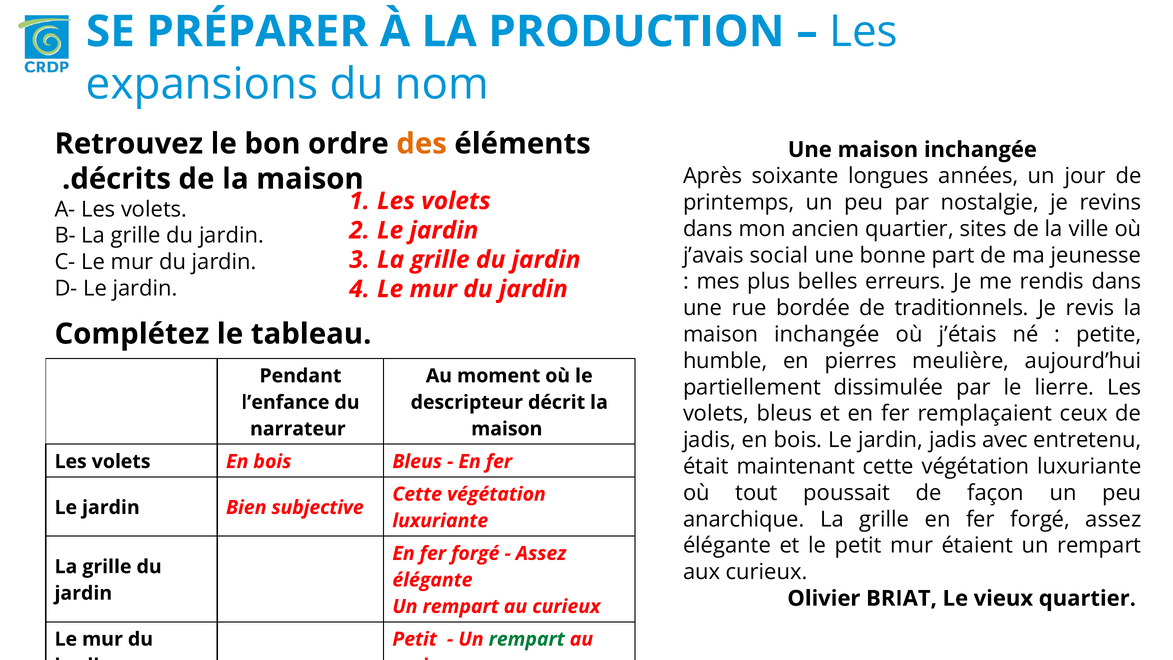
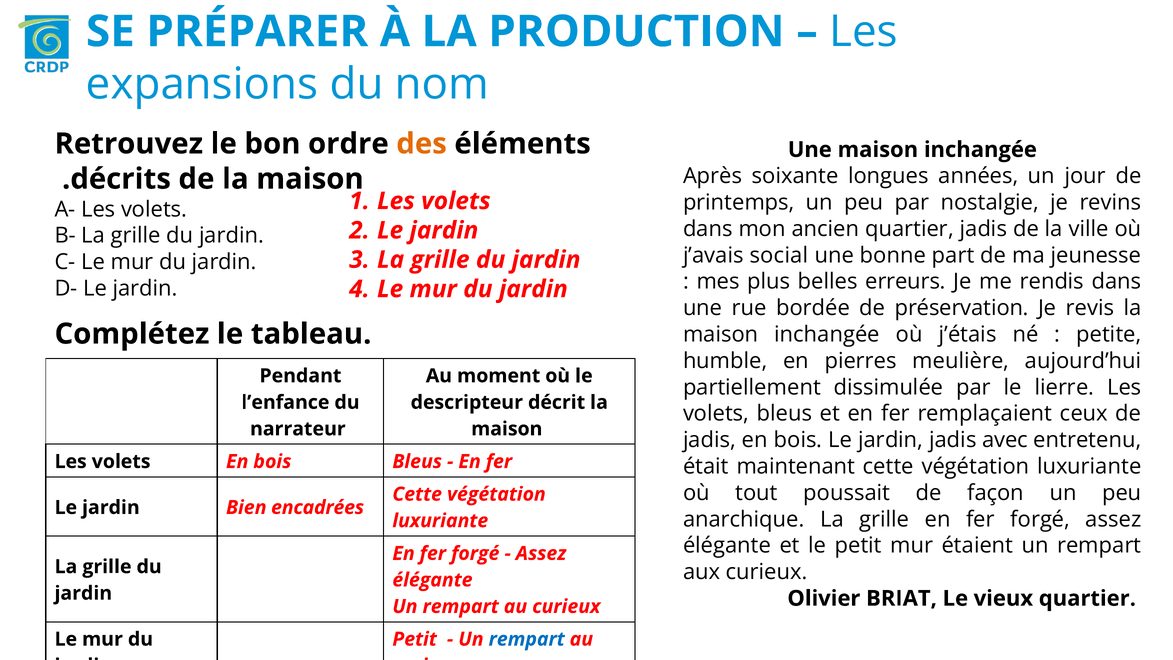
quartier sites: sites -> jadis (983, 229)
traditionnels: traditionnels -> préservation (962, 308)
subjective: subjective -> encadrées (318, 507)
rempart colour: green -> blue (527, 639)
